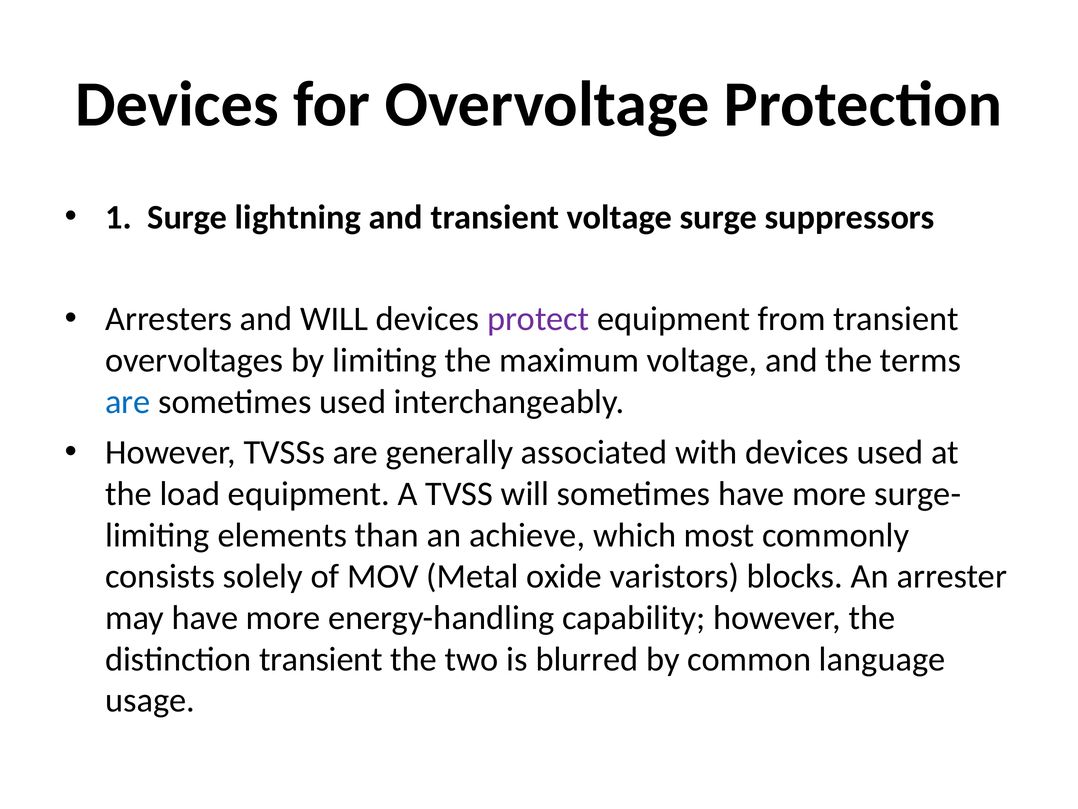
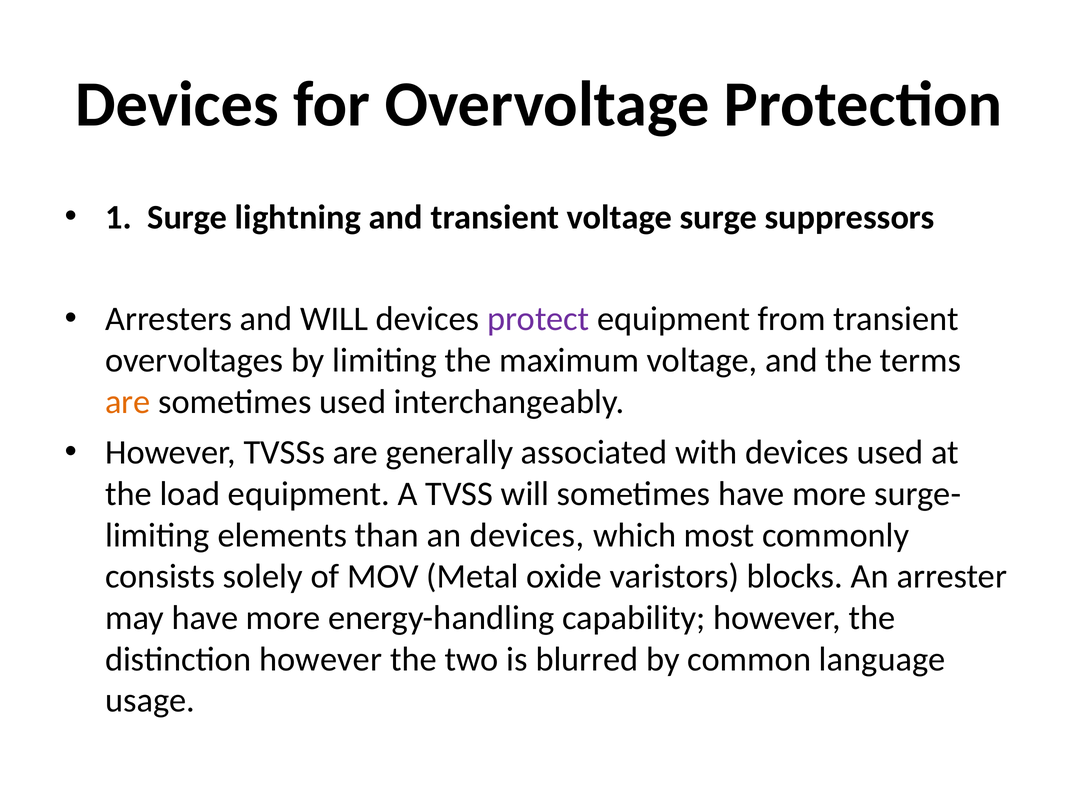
are colour: blue -> orange (128, 401)
an achieve: achieve -> devices (527, 535)
distinction transient: transient -> however (321, 659)
